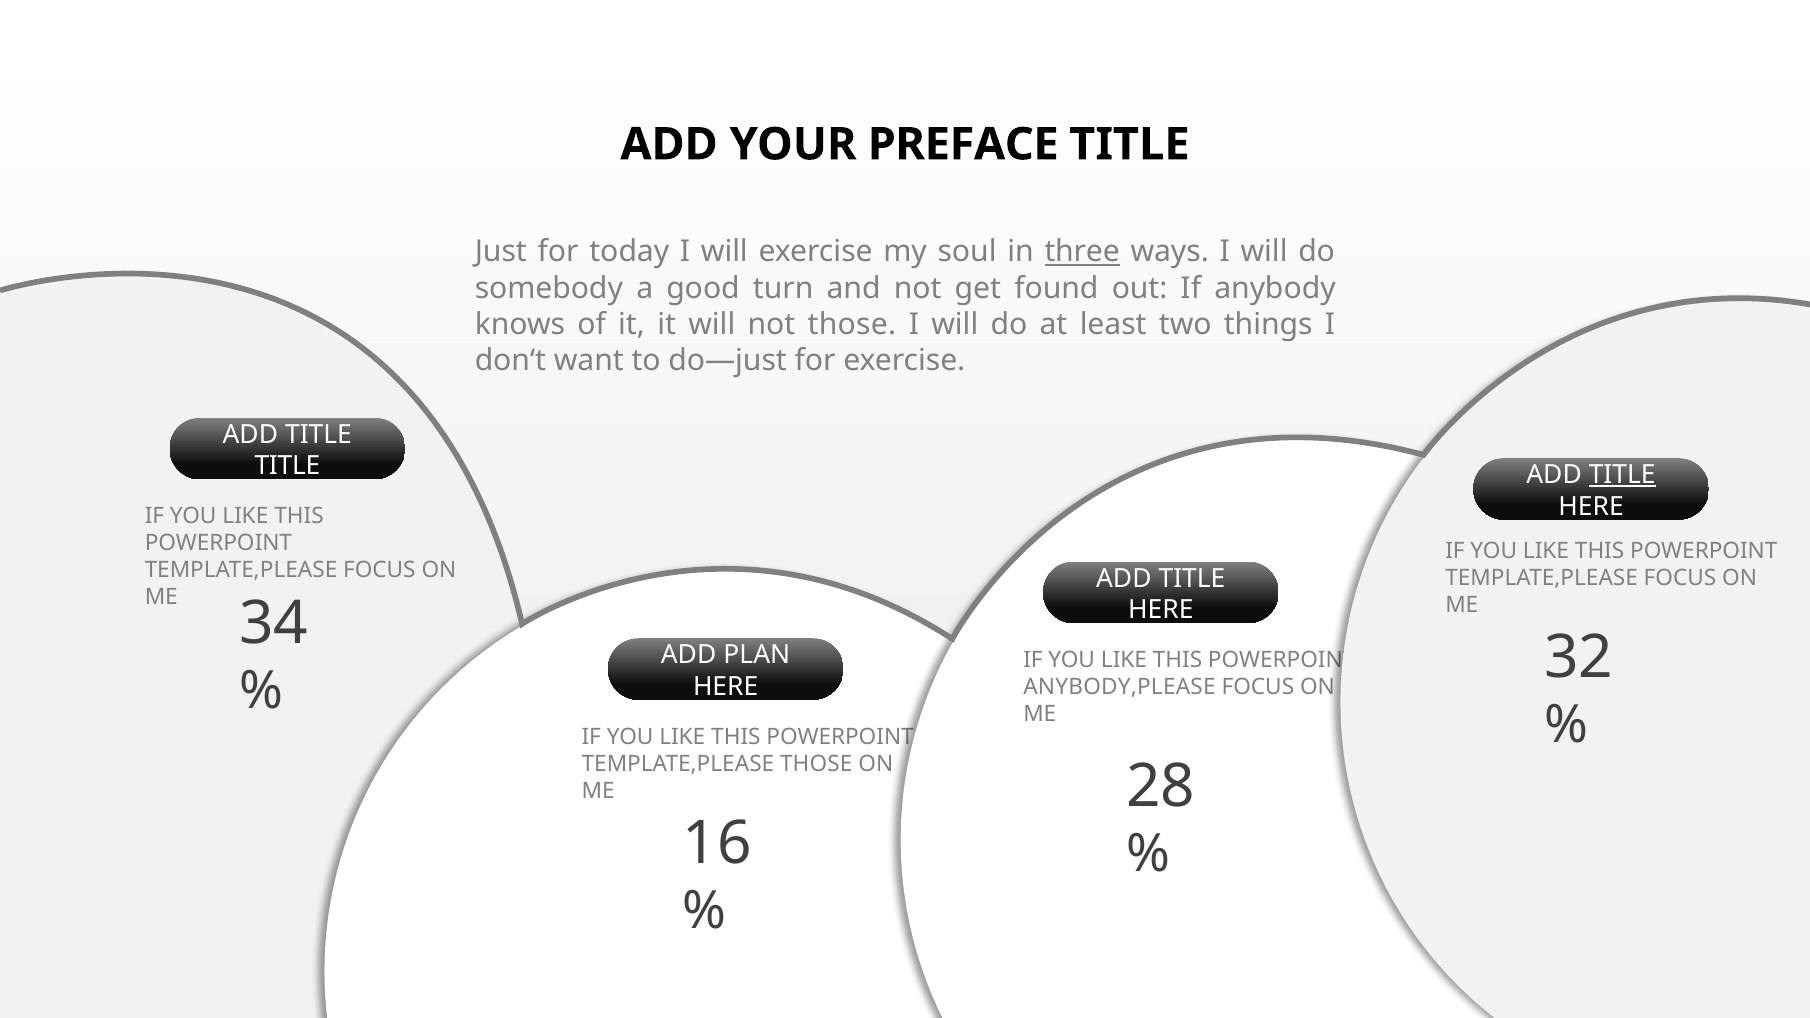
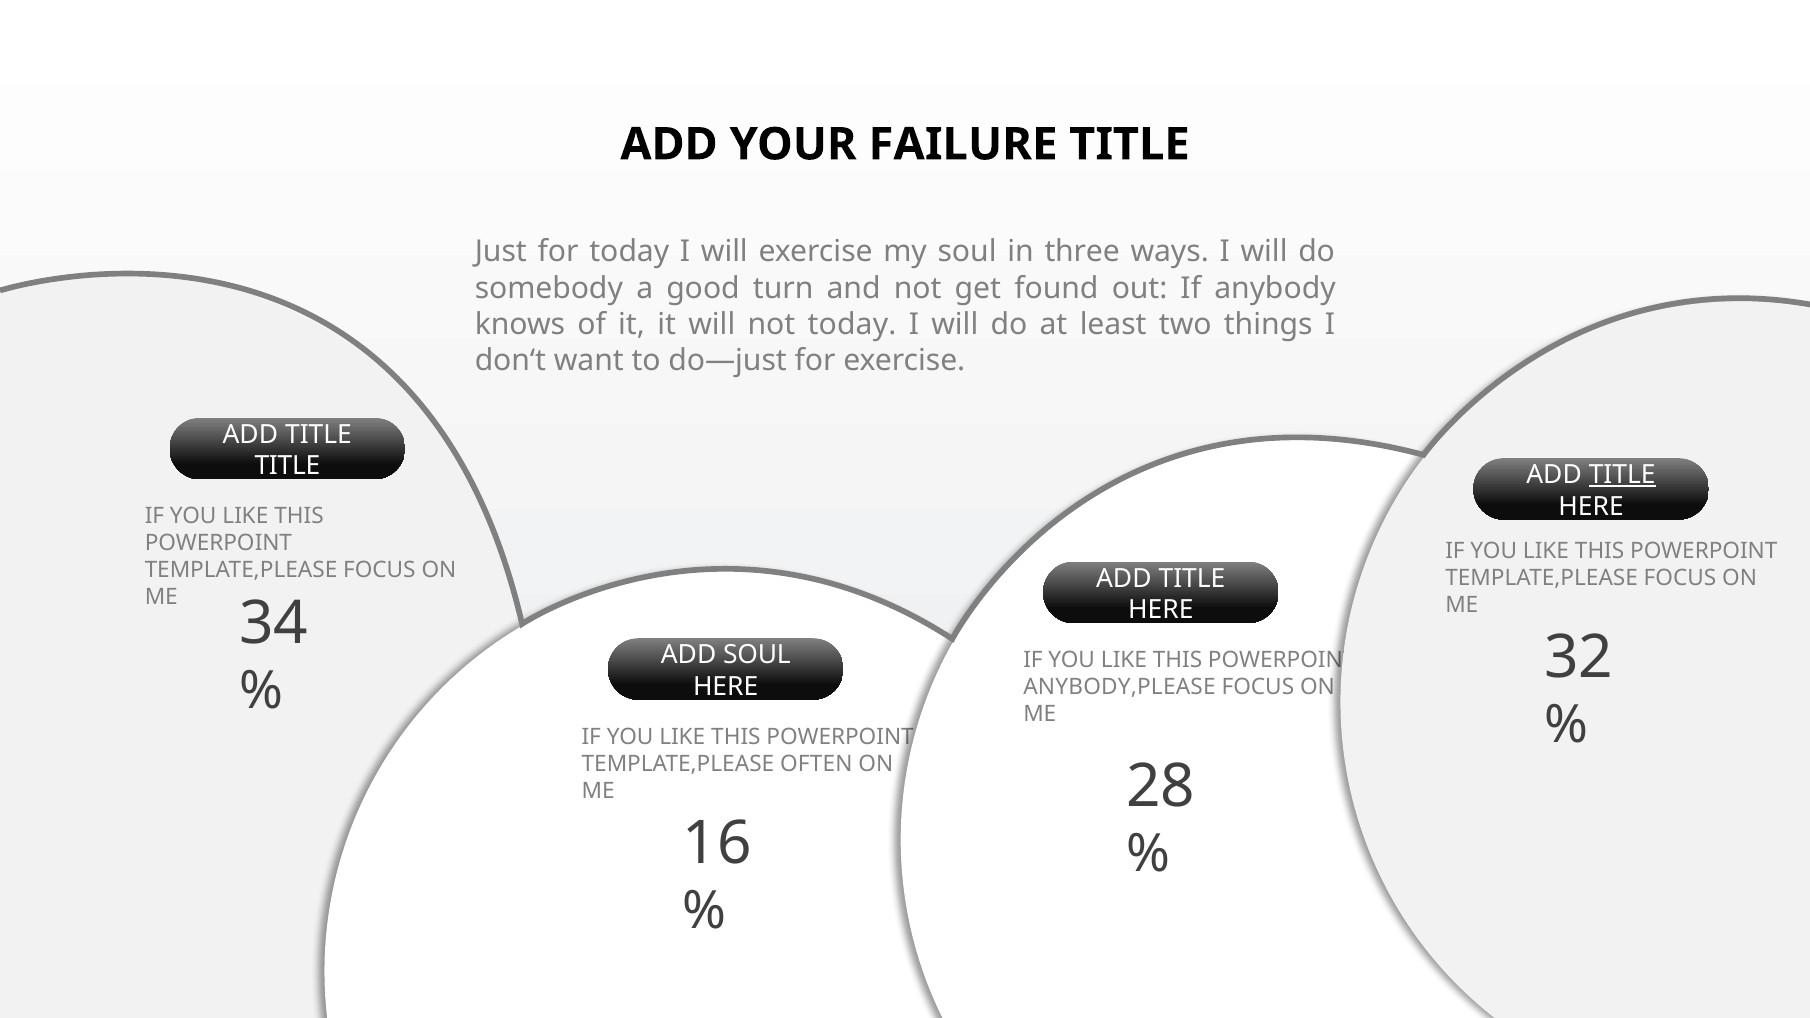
PREFACE: PREFACE -> FAILURE (963, 144)
three underline: present -> none (1082, 252)
not those: those -> today (852, 324)
ADD PLAN: PLAN -> SOUL (757, 655)
TEMPLATE,PLEASE THOSE: THOSE -> OFTEN (816, 764)
